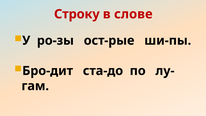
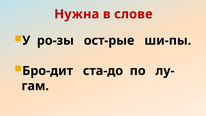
Строку: Строку -> Нужна (77, 14)
